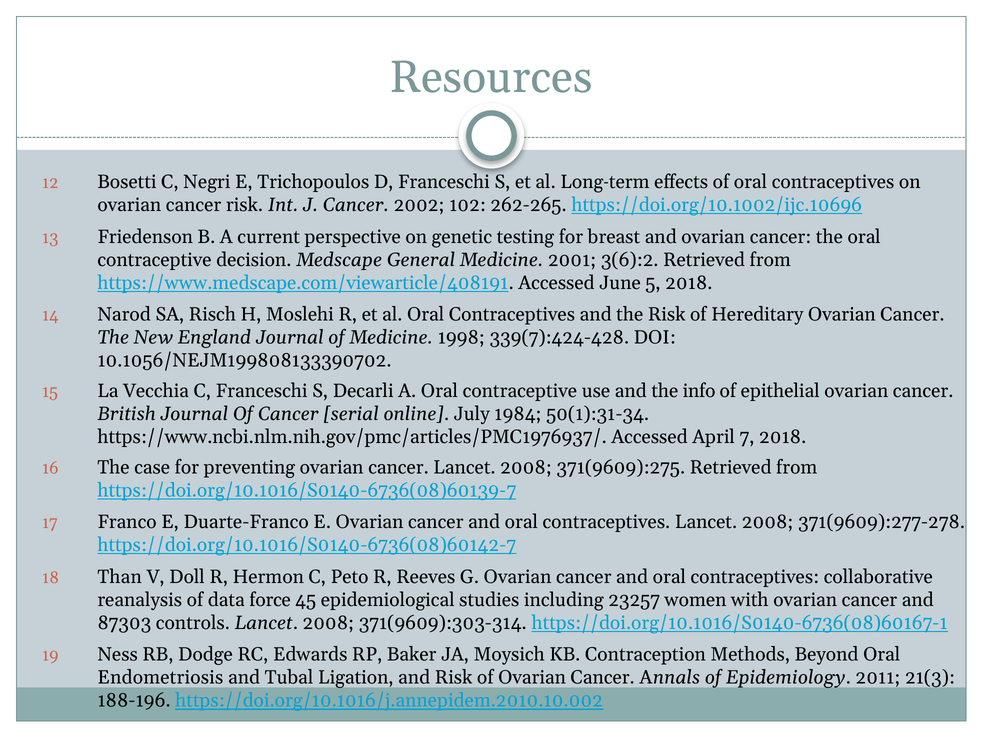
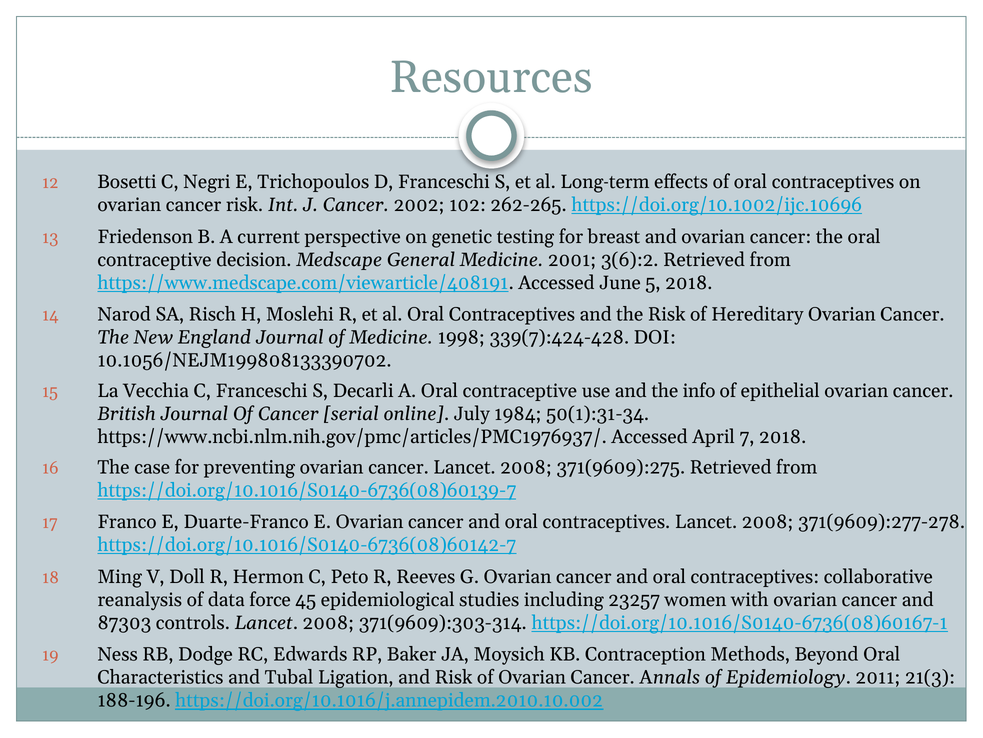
Than: Than -> Ming (120, 576)
Endometriosis: Endometriosis -> Characteristics (160, 677)
